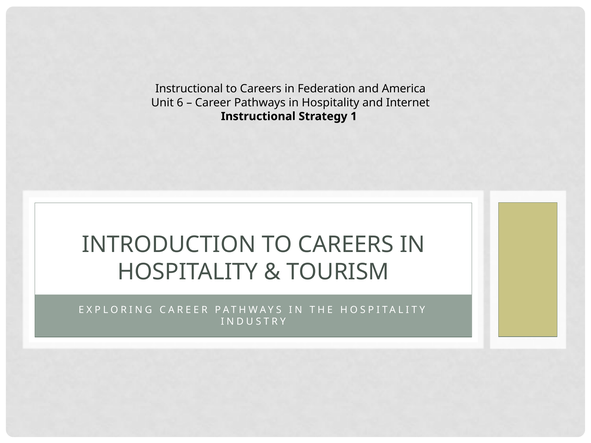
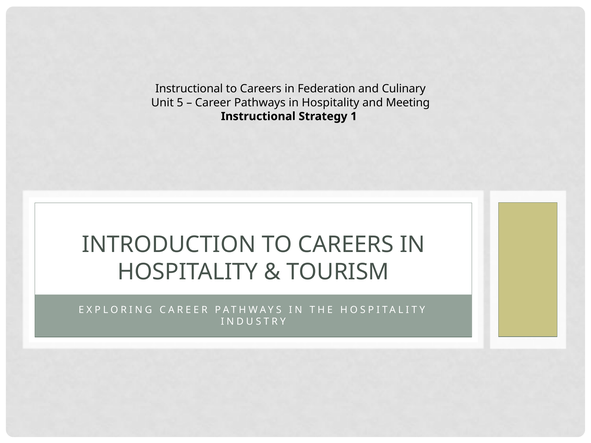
America: America -> Culinary (404, 89)
6: 6 -> 5 (180, 103)
Internet: Internet -> Meeting (408, 103)
